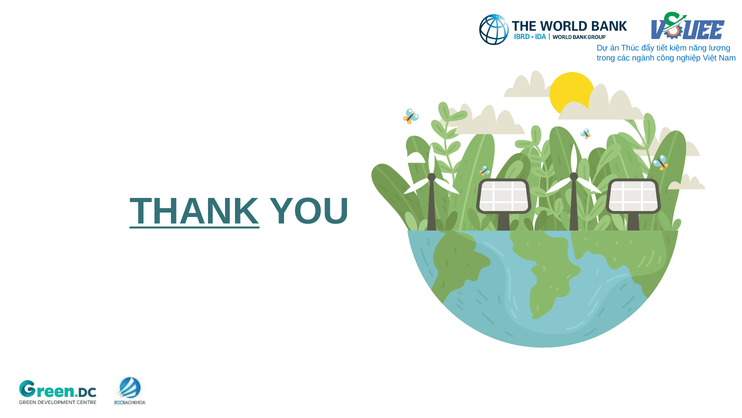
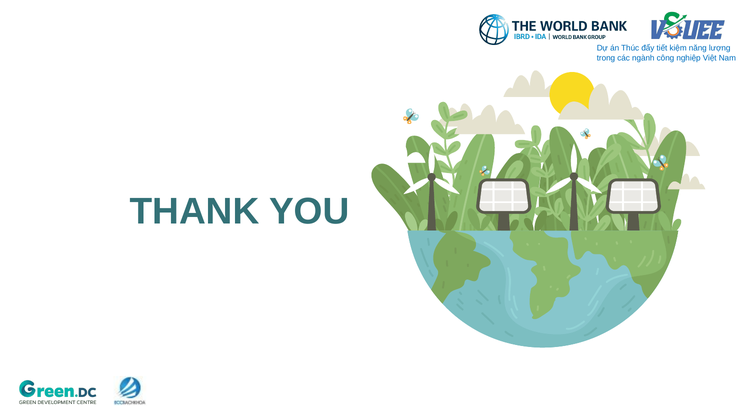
THANK underline: present -> none (195, 211)
